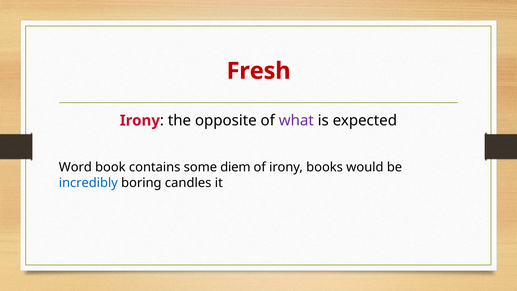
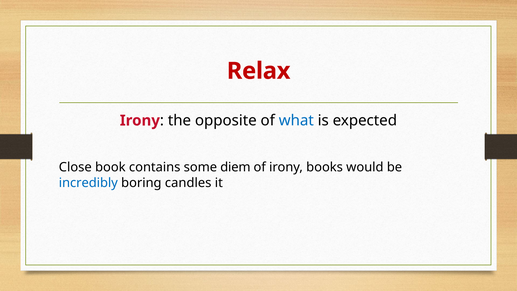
Fresh: Fresh -> Relax (259, 71)
what colour: purple -> blue (296, 120)
Word: Word -> Close (75, 167)
